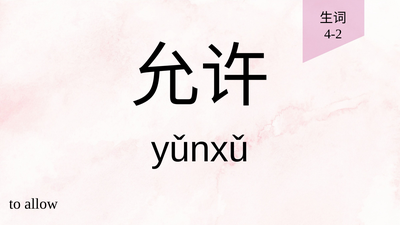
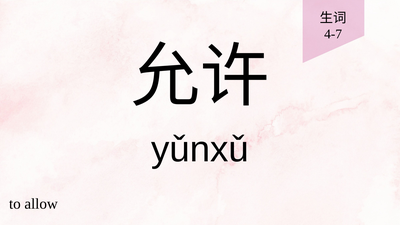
4-2: 4-2 -> 4-7 (333, 34)
